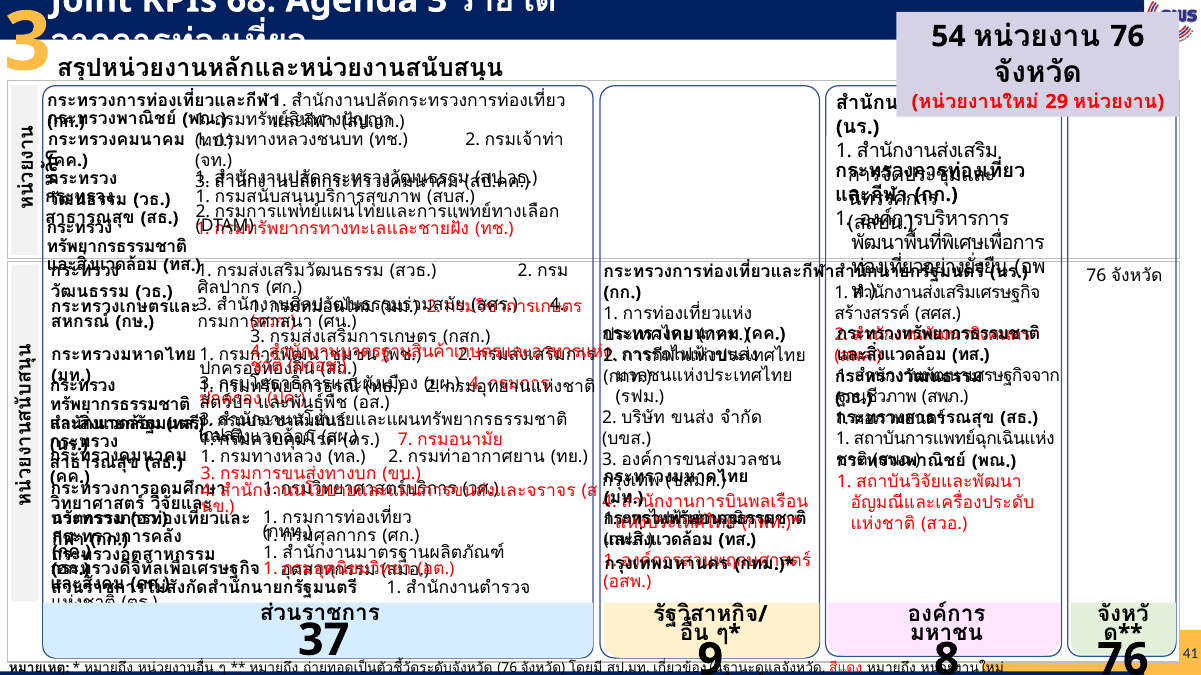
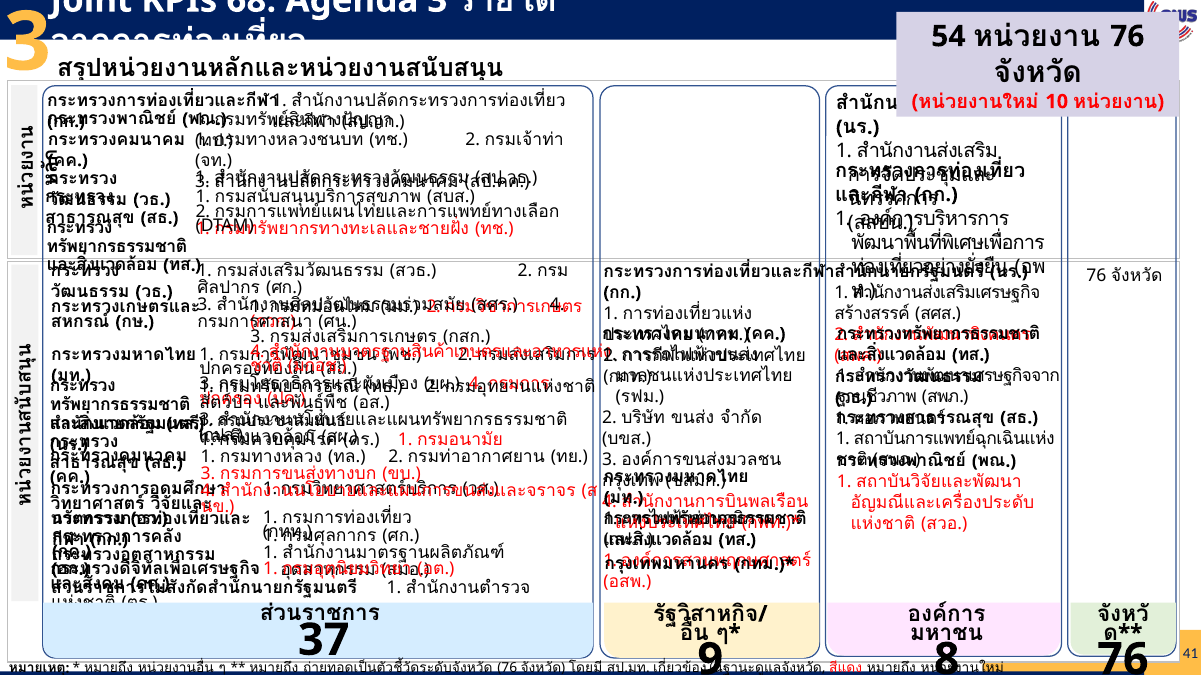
29: 29 -> 10 (1057, 102)
7: 7 -> 1 (405, 440)
